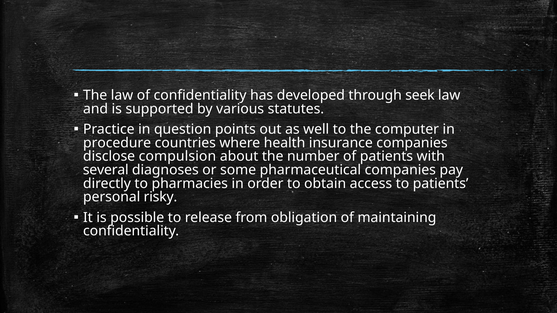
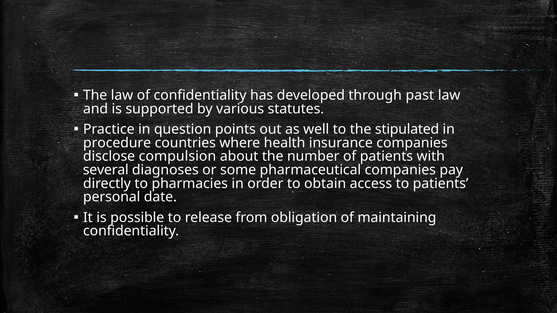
seek: seek -> past (420, 95)
computer: computer -> stipulated (407, 129)
risky: risky -> date (160, 197)
